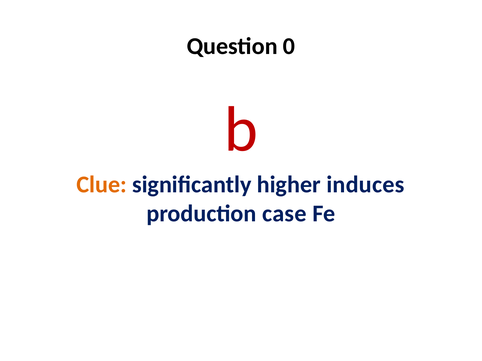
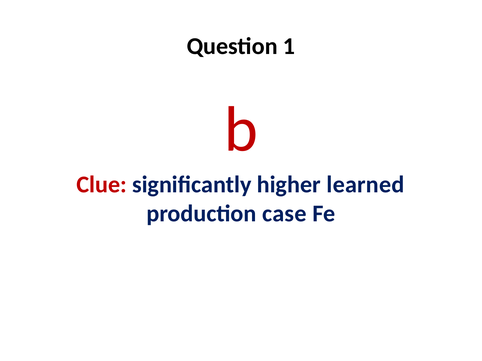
0: 0 -> 1 (289, 46)
Clue colour: orange -> red (102, 185)
induces: induces -> learned (365, 185)
